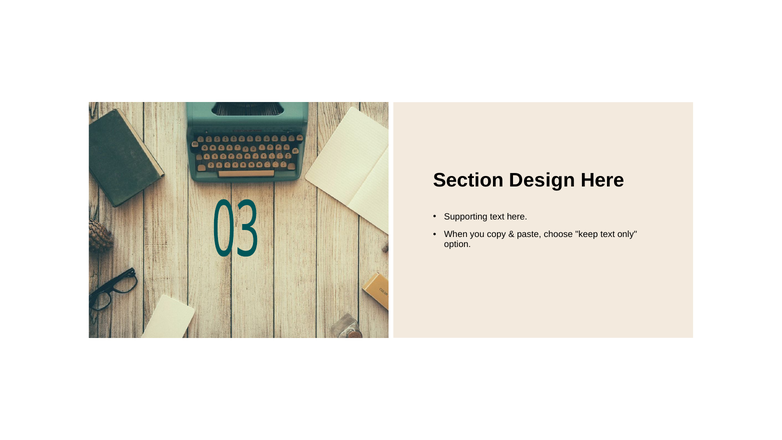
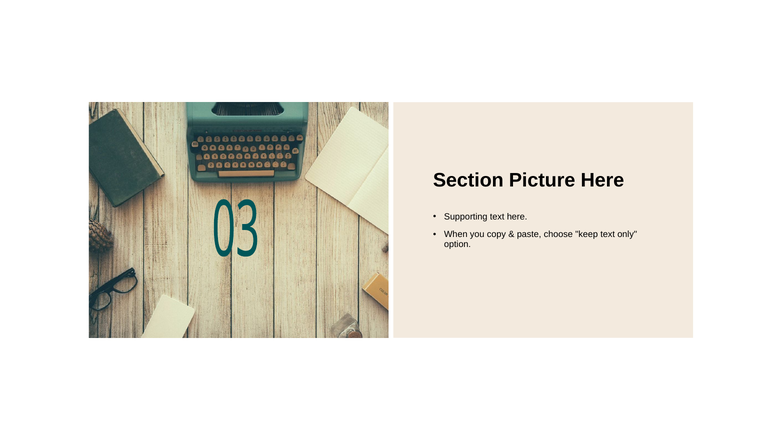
Design: Design -> Picture (542, 180)
